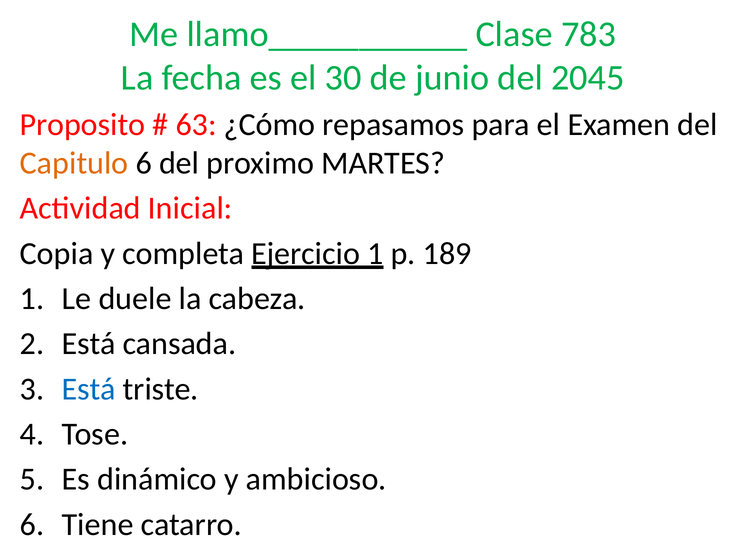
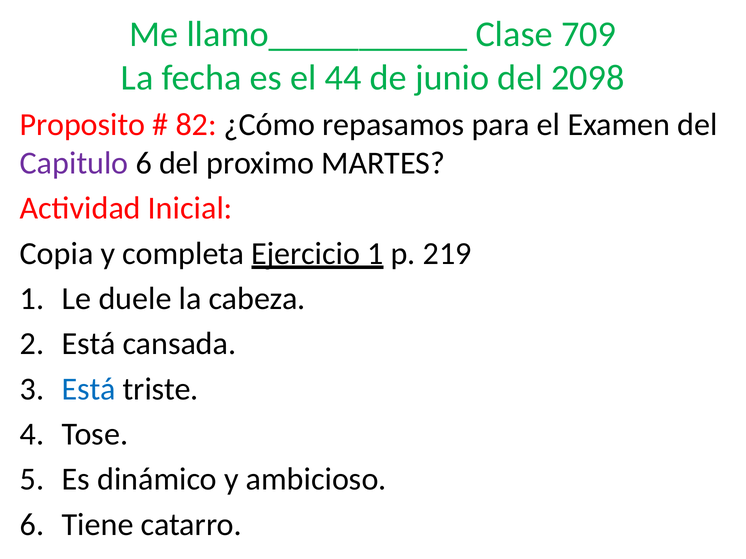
783: 783 -> 709 (589, 34)
30: 30 -> 44 (343, 78)
2045: 2045 -> 2098 (588, 78)
63: 63 -> 82 (196, 125)
Capitulo colour: orange -> purple (74, 163)
189: 189 -> 219 (447, 254)
